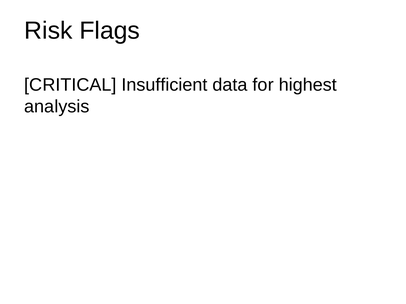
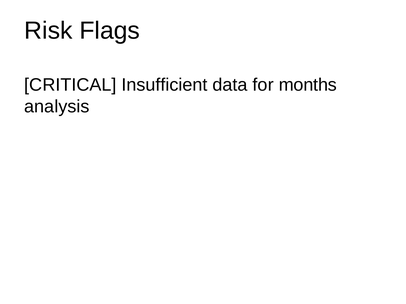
highest: highest -> months (308, 85)
